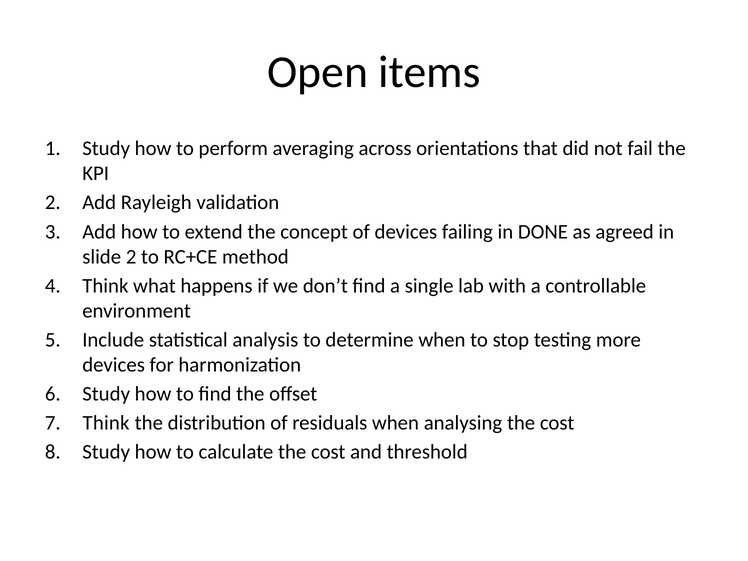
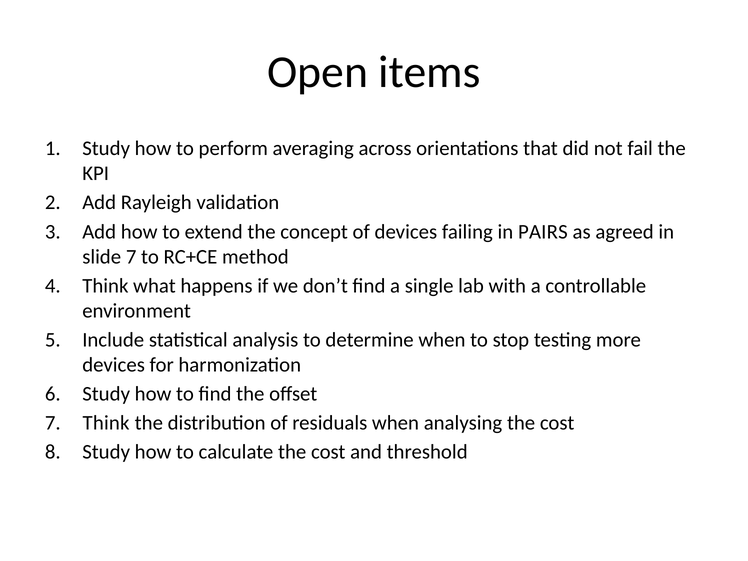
DONE: DONE -> PAIRS (543, 232)
slide 2: 2 -> 7 (131, 257)
